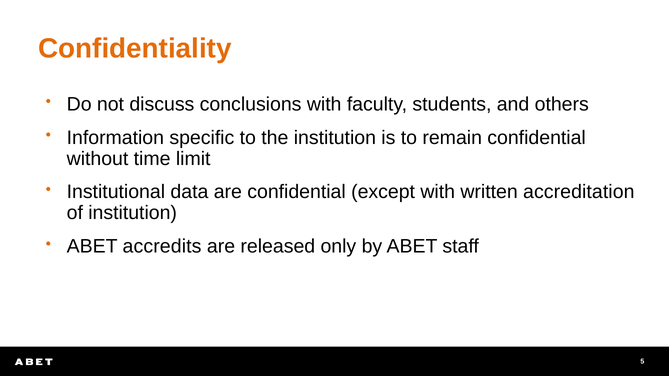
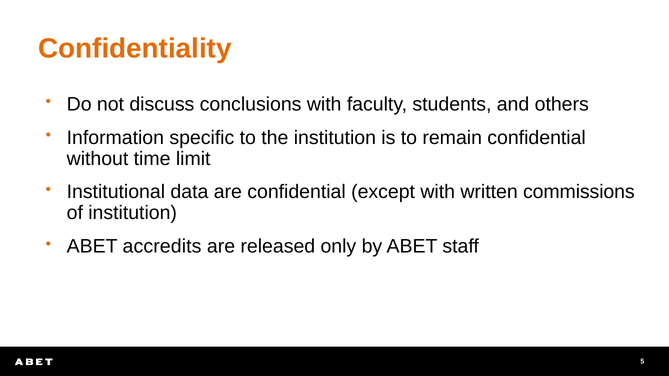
accreditation: accreditation -> commissions (579, 192)
